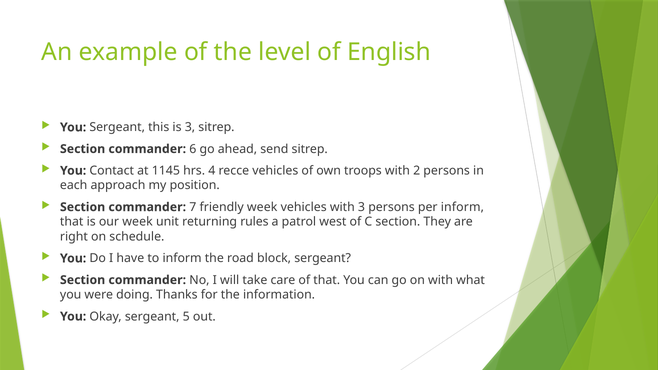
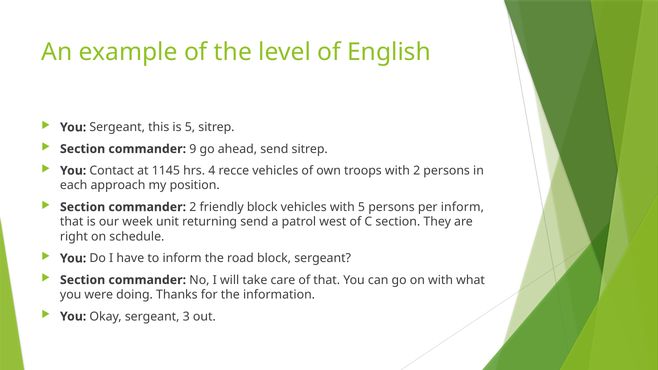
is 3: 3 -> 5 (190, 127)
6: 6 -> 9 (193, 149)
commander 7: 7 -> 2 (193, 207)
friendly week: week -> block (262, 207)
with 3: 3 -> 5 (362, 207)
returning rules: rules -> send (254, 222)
5: 5 -> 3 (186, 317)
